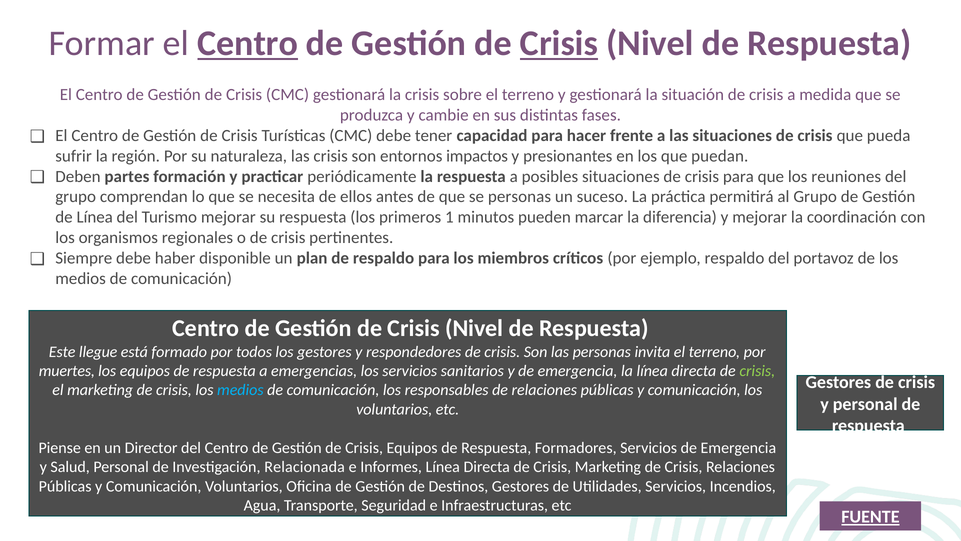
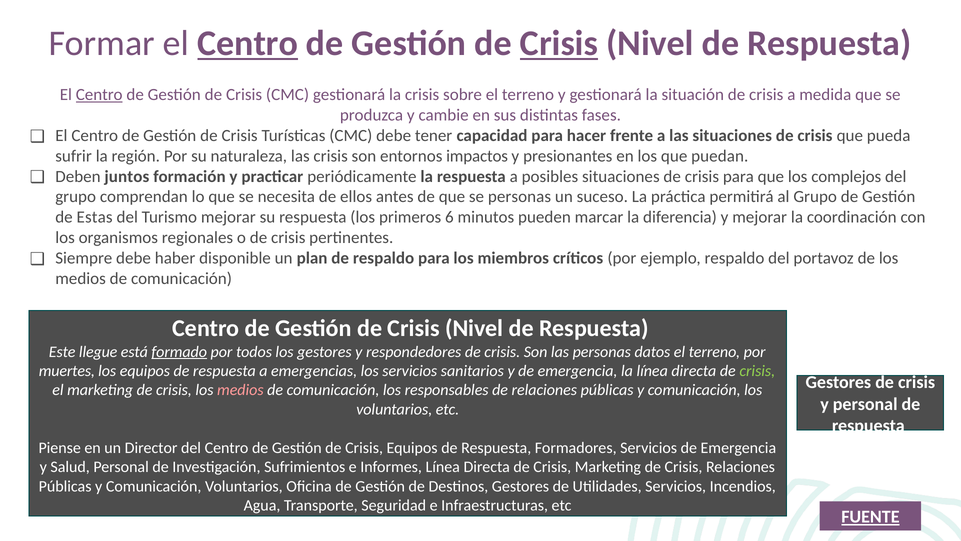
Centro underline: none -> present (99, 95)
partes: partes -> juntos (127, 176)
reuniones: reuniones -> complejos (846, 176)
de Línea: Línea -> Estas (95, 217)
1: 1 -> 6 (449, 217)
formado underline: none -> present (179, 351)
invita: invita -> datos (652, 351)
medios colour: light blue -> pink (240, 390)
Relacionada: Relacionada -> Sufrimientos (305, 467)
